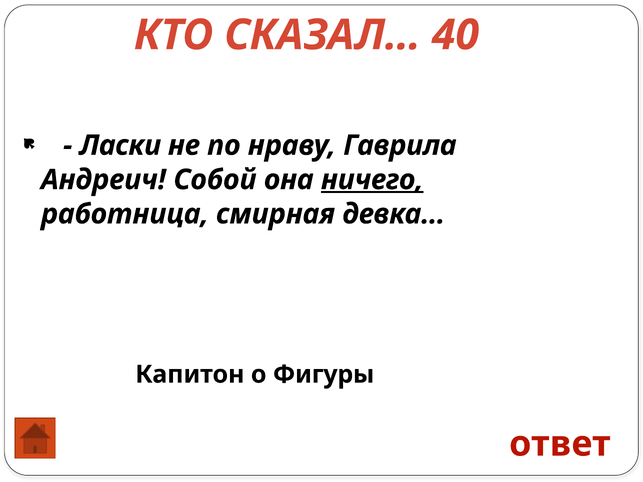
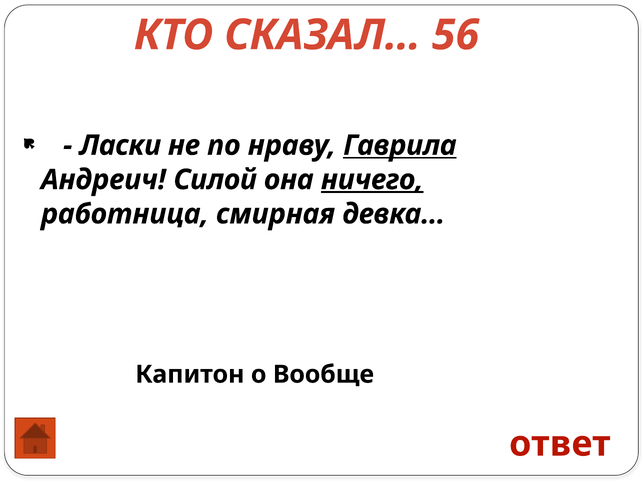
40: 40 -> 56 (455, 35)
Гаврила underline: none -> present (400, 145)
Собой: Собой -> Силой (215, 180)
Фигуры: Фигуры -> Вообще (323, 375)
